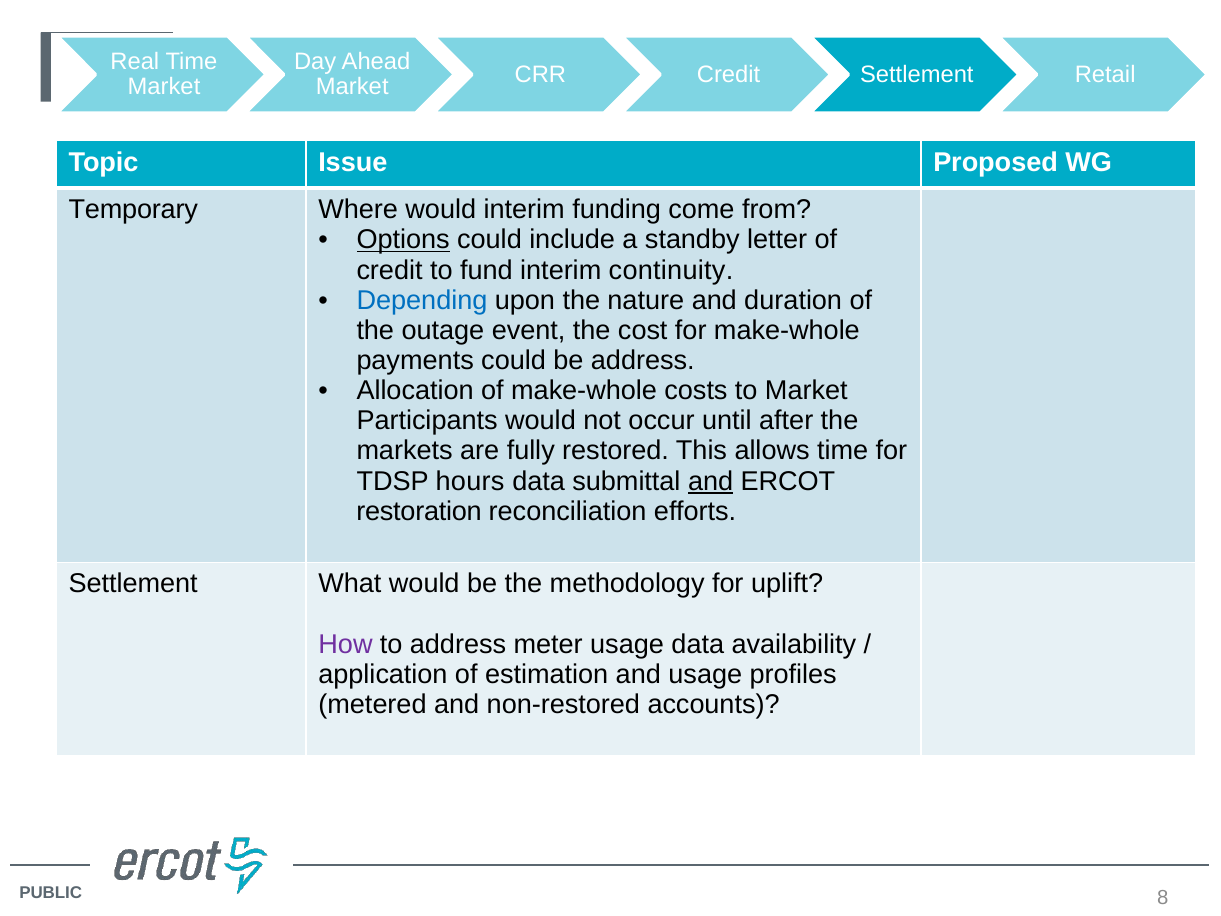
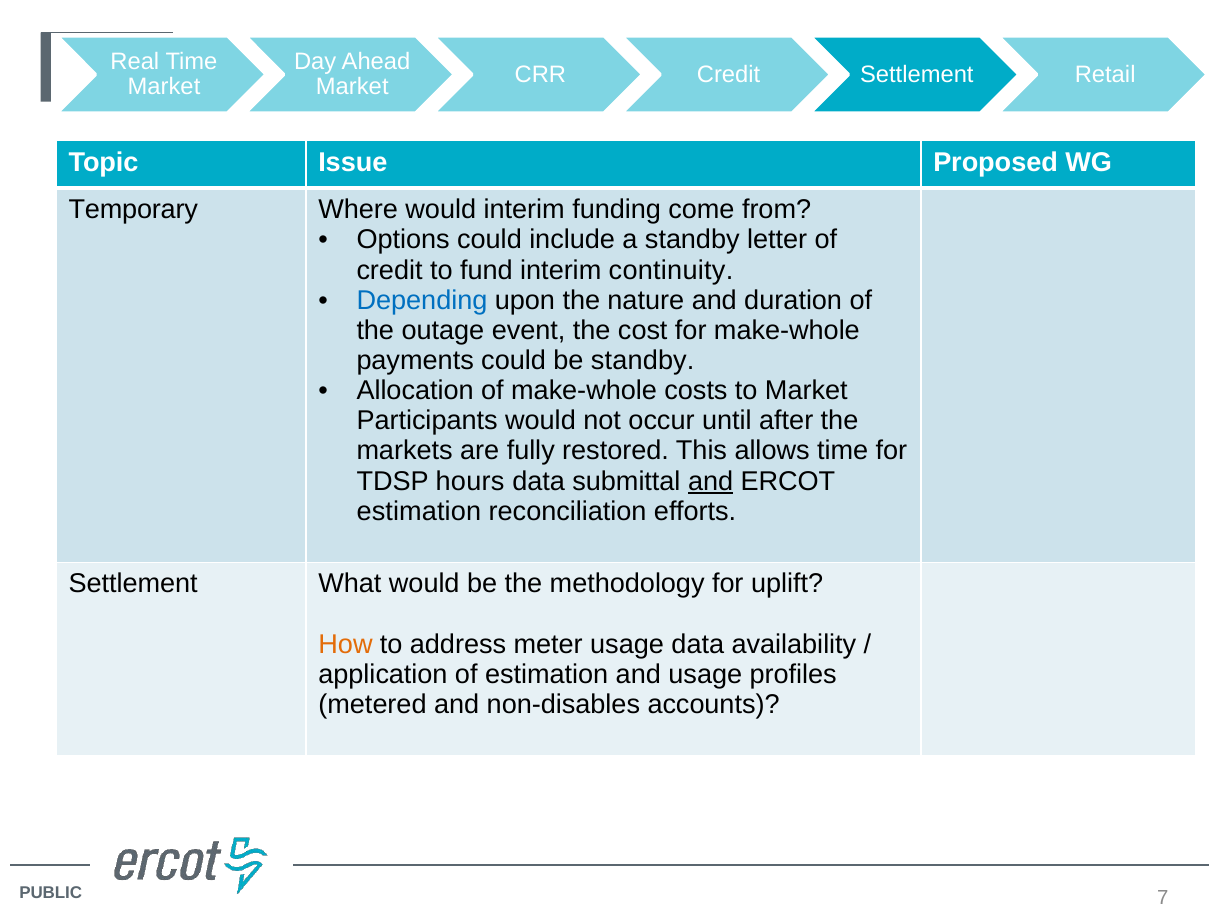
Options underline: present -> none (403, 240)
be address: address -> standby (643, 360)
restoration: restoration -> estimation (419, 511)
How colour: purple -> orange (346, 644)
non-restored: non-restored -> non-disables (563, 704)
8: 8 -> 7 (1163, 897)
